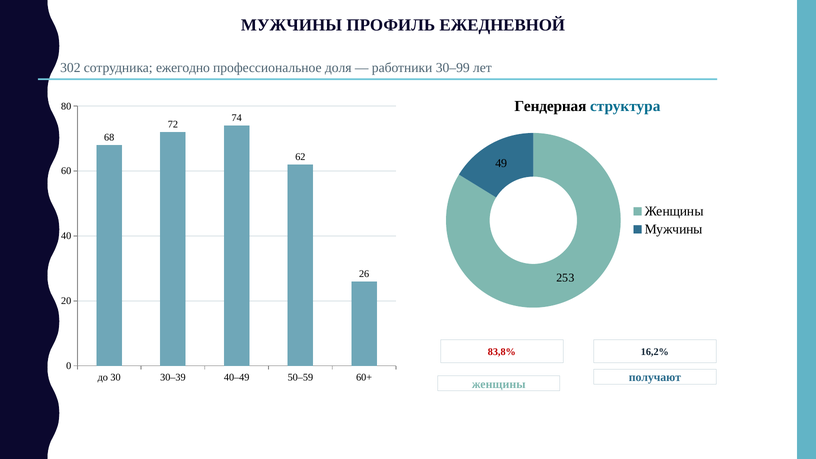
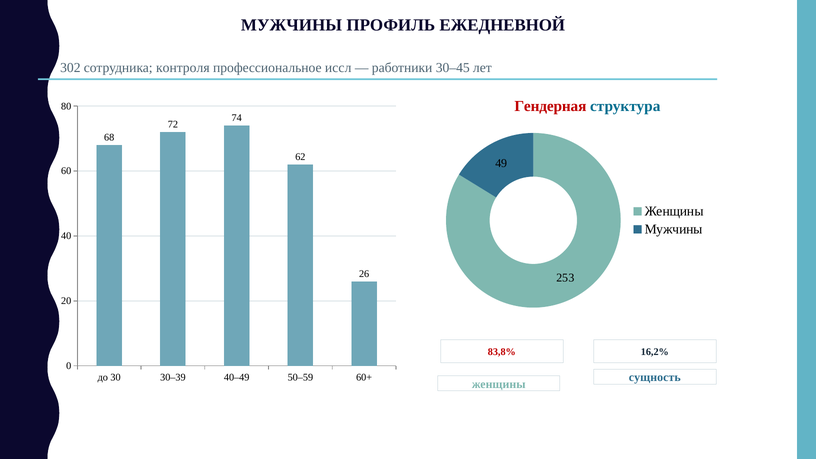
ежегодно: ежегодно -> контроля (183, 68)
доля: доля -> иссл (338, 68)
30–99: 30–99 -> 30–45 (453, 68)
Гендерная colour: black -> red (550, 106)
получают: получают -> сущность (655, 378)
